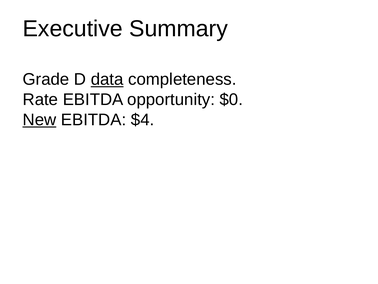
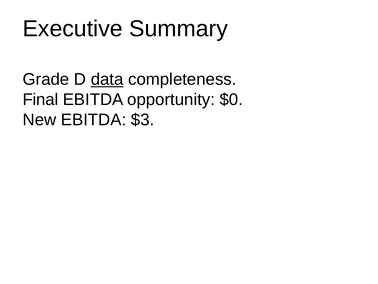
Rate: Rate -> Final (40, 99)
New underline: present -> none (39, 120)
$4: $4 -> $3 (143, 120)
